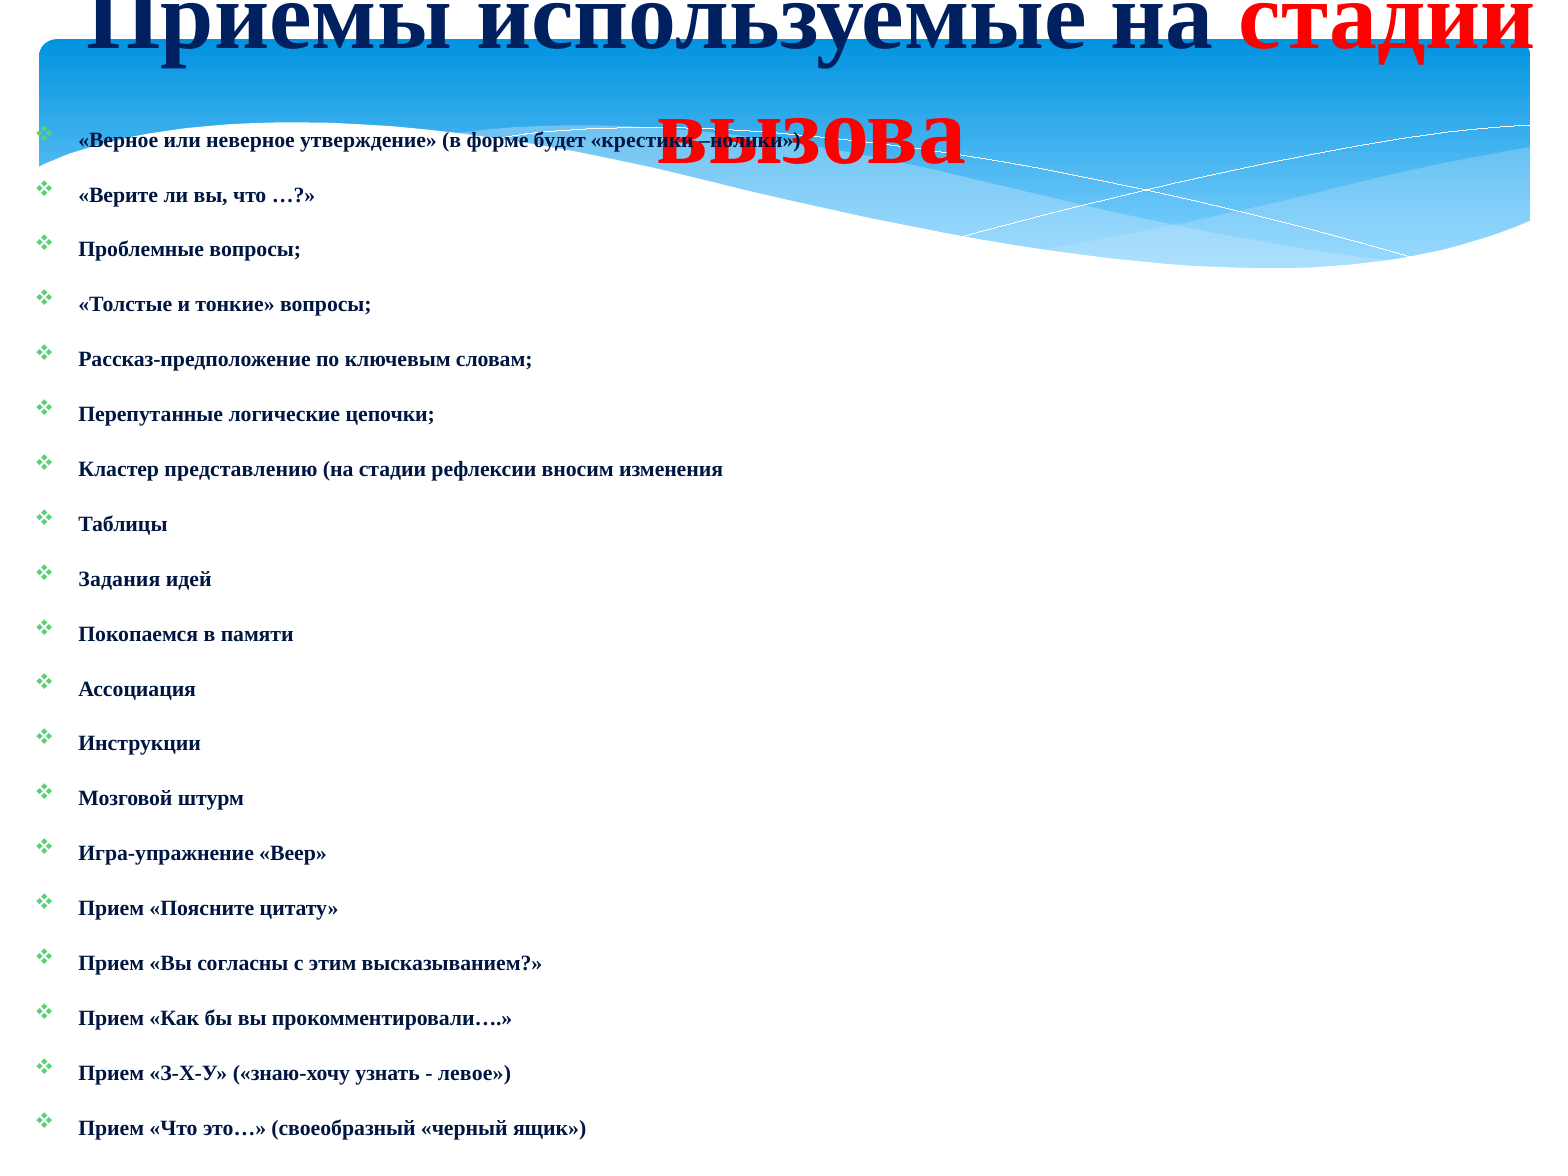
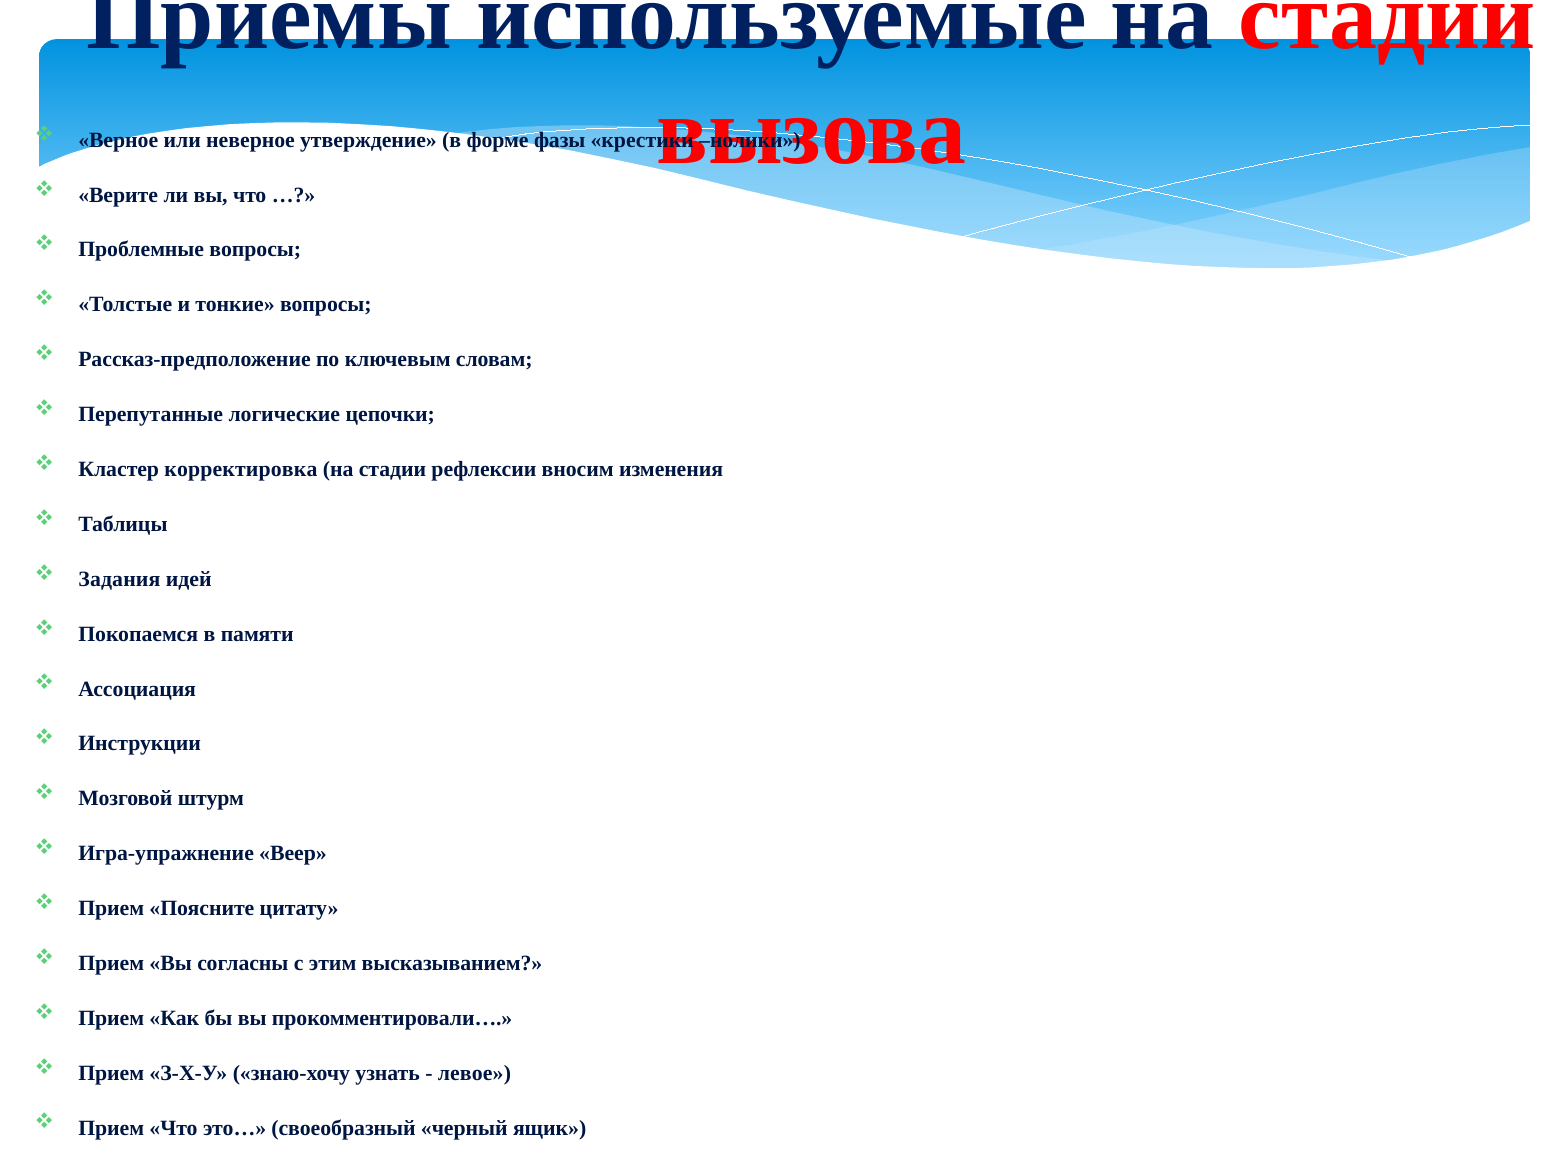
будет: будет -> фазы (560, 140)
представлению: представлению -> корректировка (241, 469)
